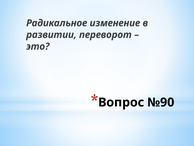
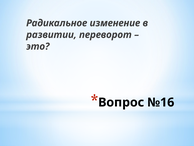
№90: №90 -> №16 (161, 102)
